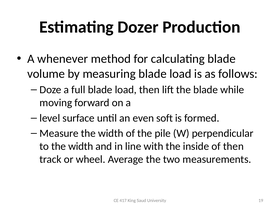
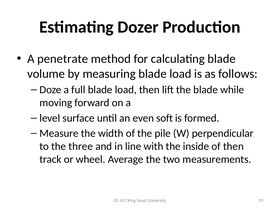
whenever: whenever -> penetrate (63, 59)
to the width: width -> three (81, 146)
